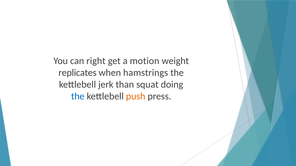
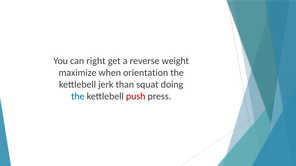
motion: motion -> reverse (145, 61)
replicates: replicates -> maximize (78, 73)
hamstrings: hamstrings -> orientation (146, 73)
push colour: orange -> red (136, 97)
